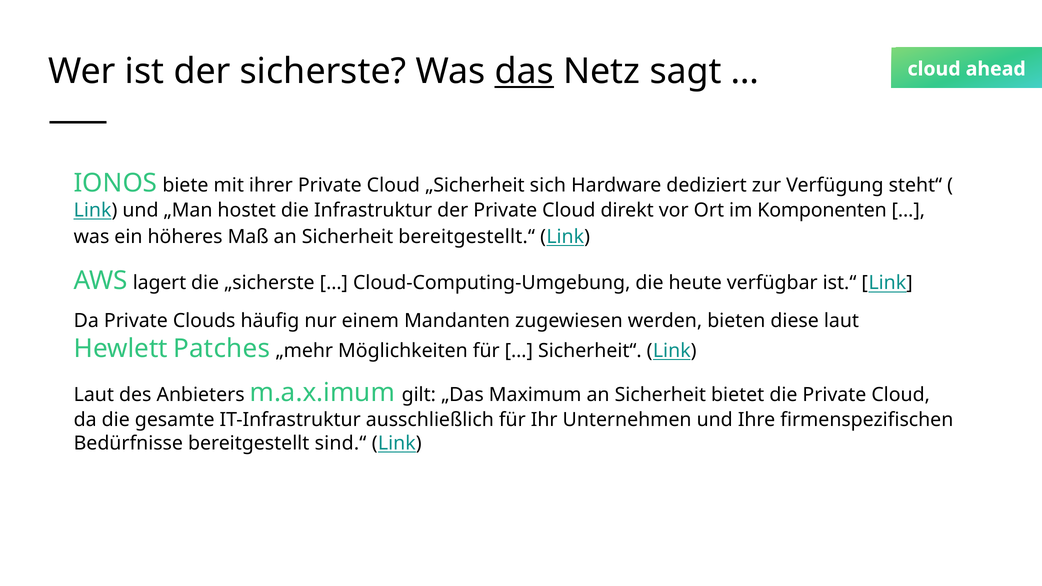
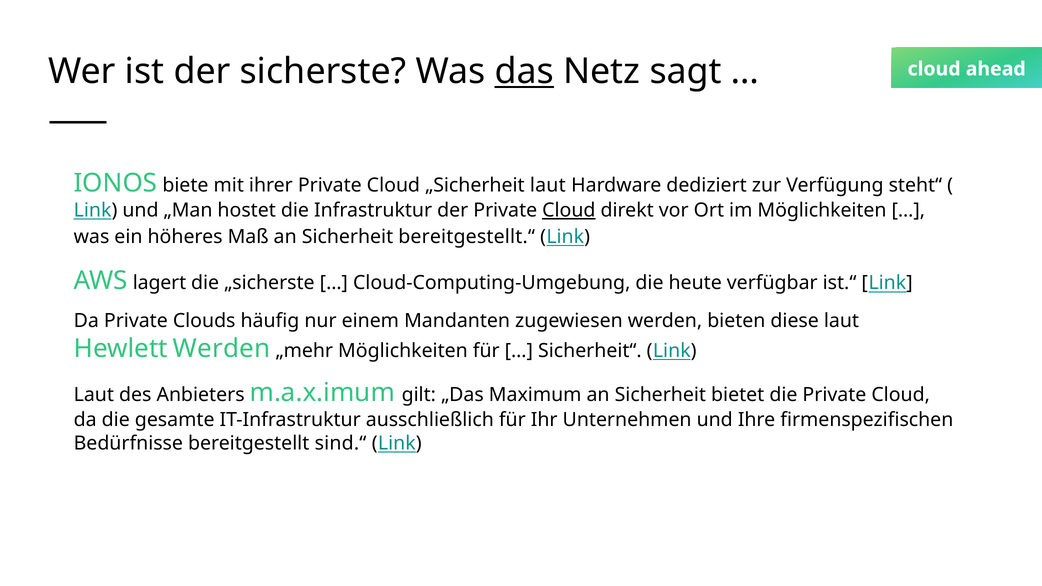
„Sicherheit sich: sich -> laut (548, 186)
Cloud underline: none -> present (569, 210)
im Komponenten: Komponenten -> Möglichkeiten (822, 210)
Hewlett Patches: Patches -> Werden (222, 349)
